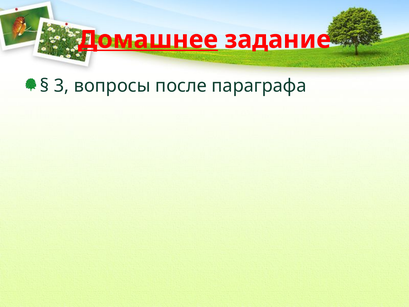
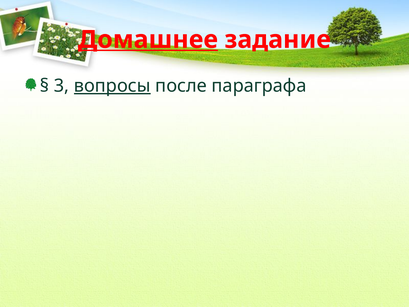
вопросы underline: none -> present (112, 86)
